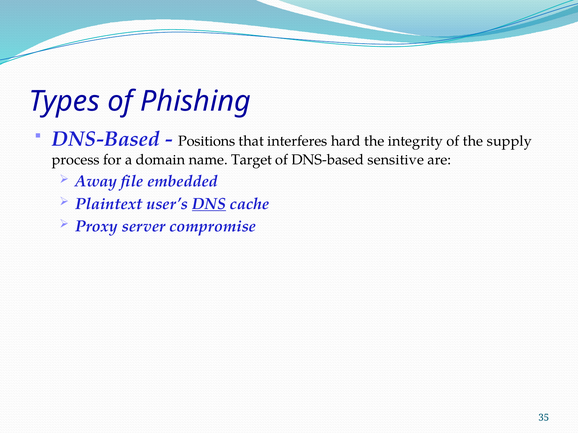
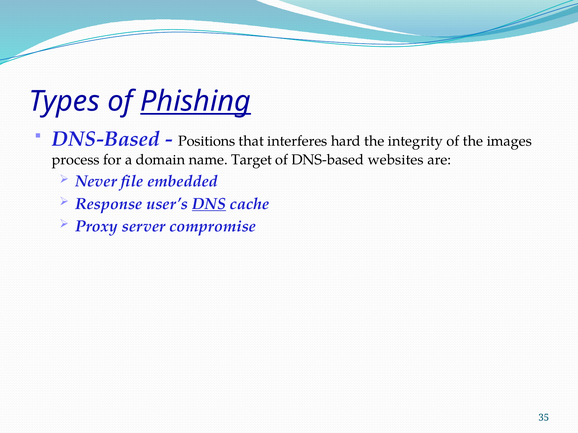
Phishing underline: none -> present (196, 101)
supply: supply -> images (509, 141)
sensitive: sensitive -> websites (396, 160)
Away: Away -> Never (96, 182)
Plaintext: Plaintext -> Response (109, 204)
